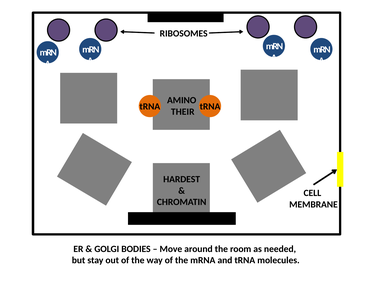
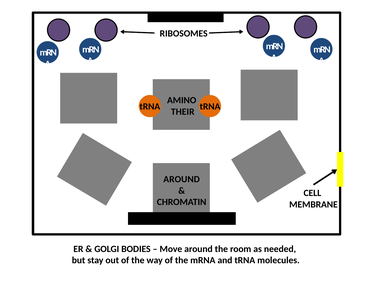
HARDEST: HARDEST -> AROUND (182, 179)
